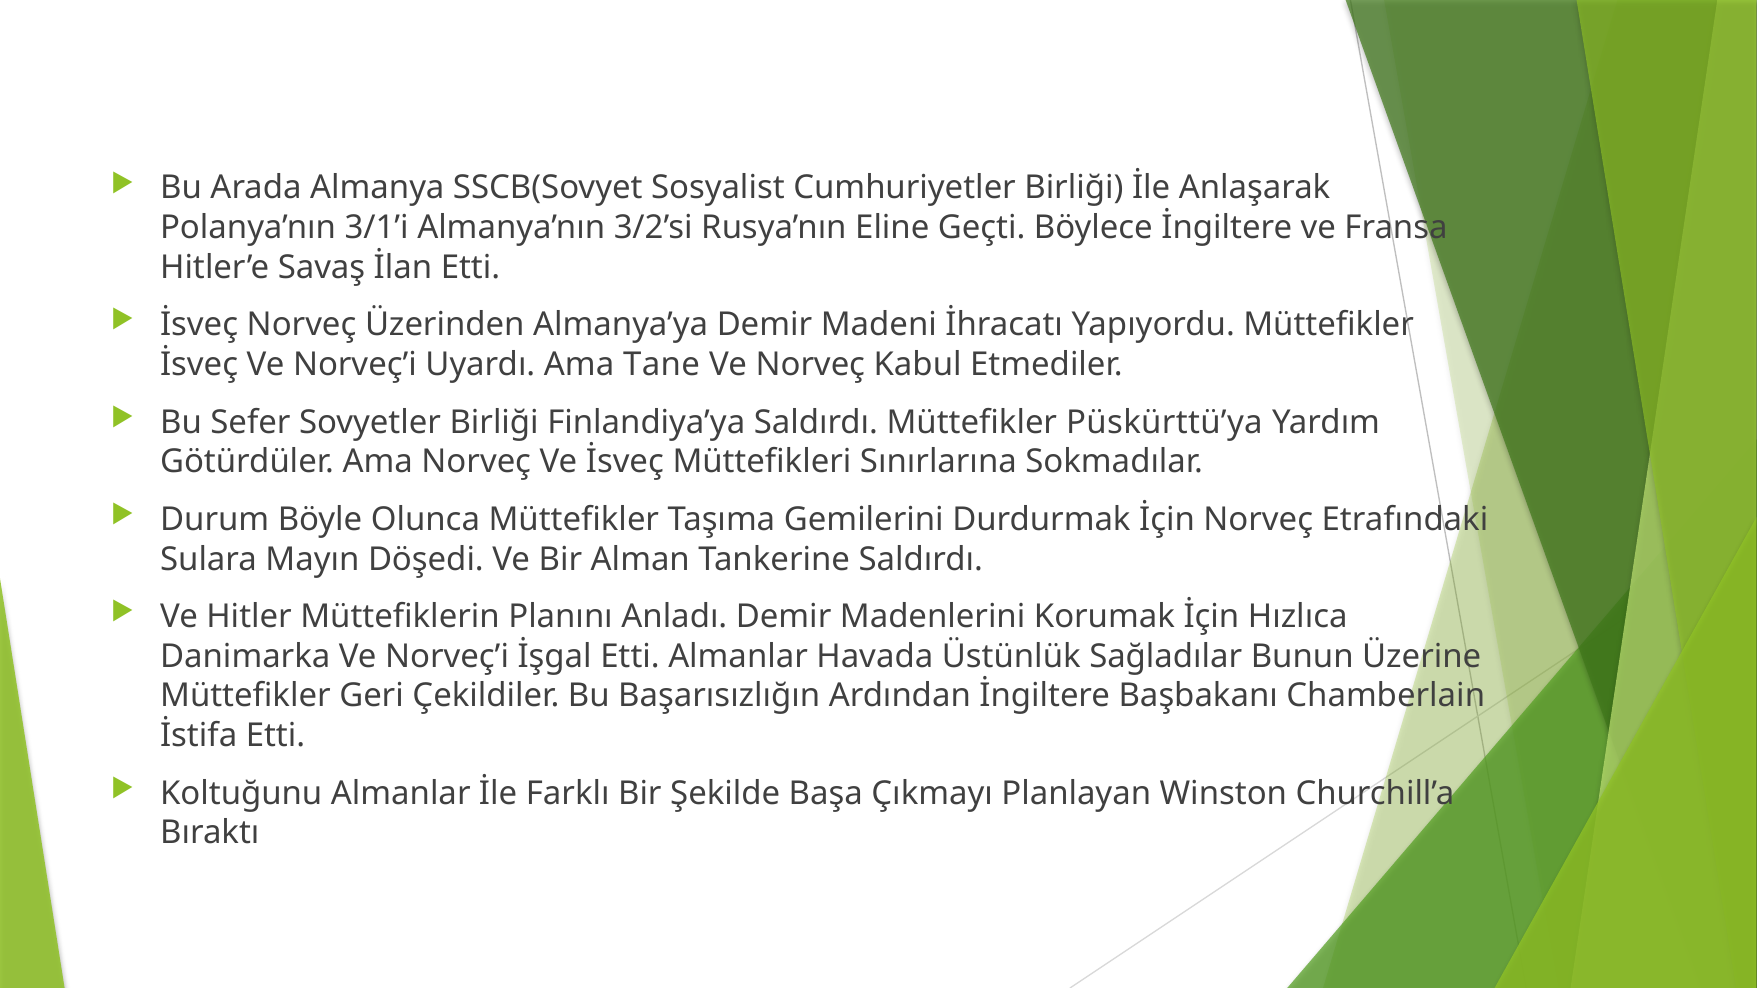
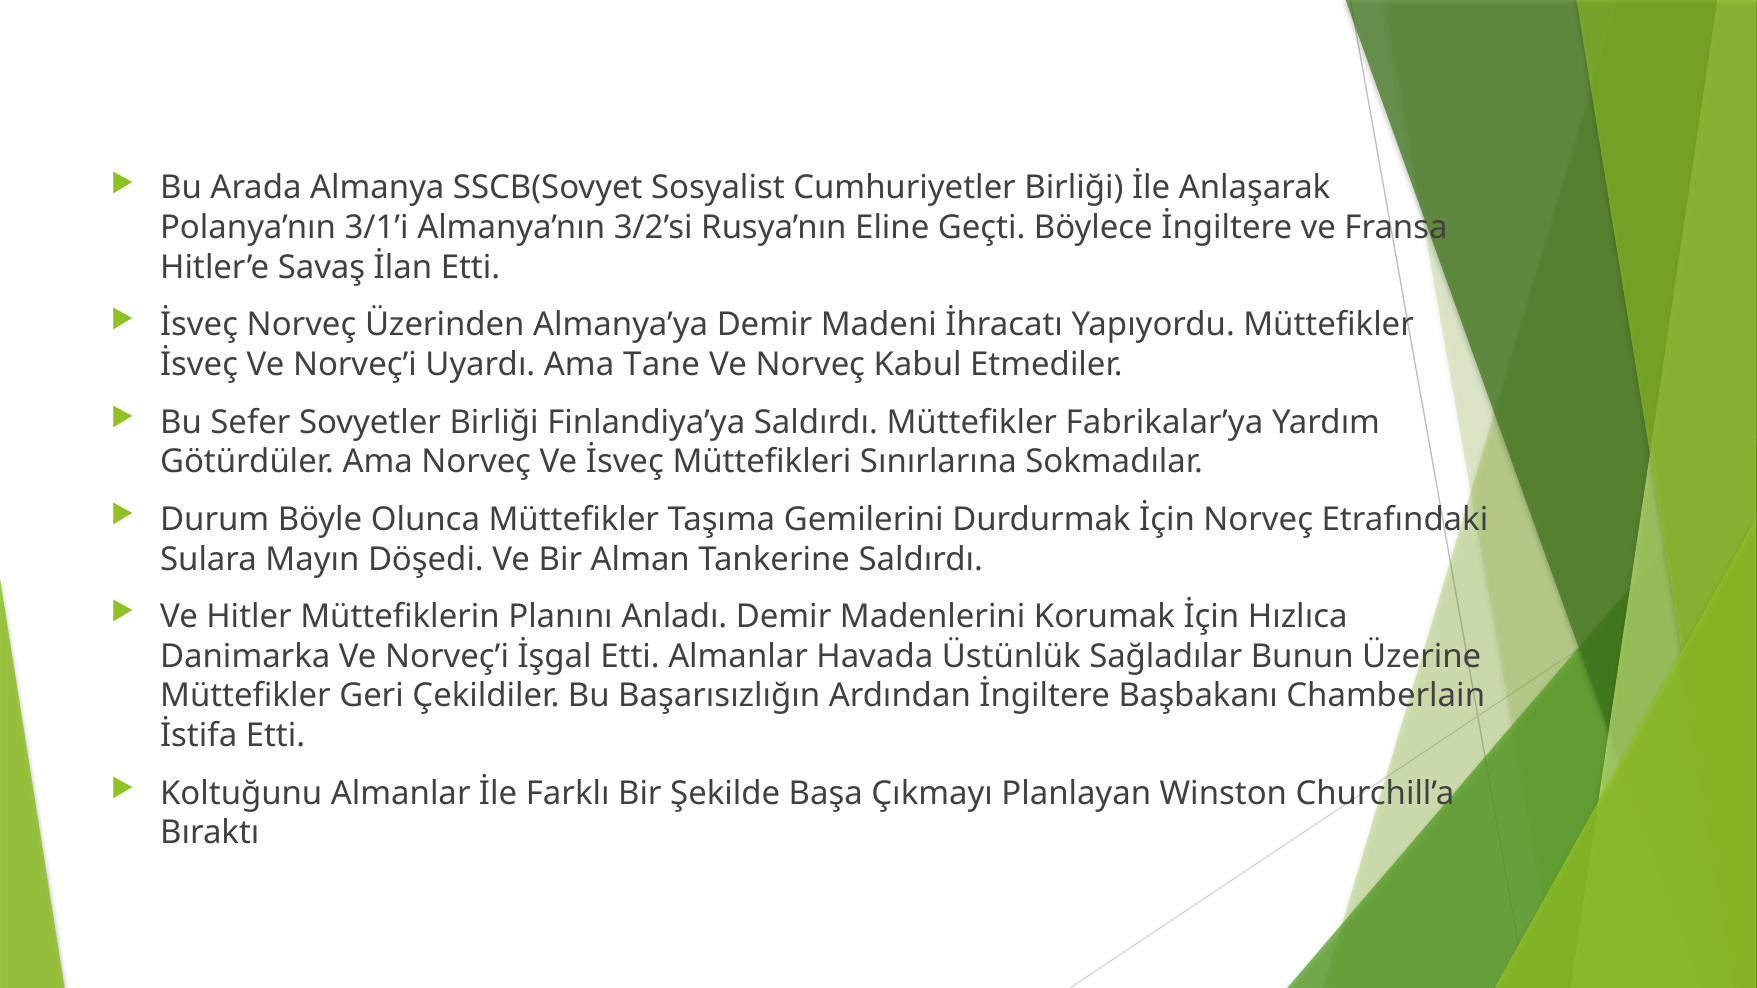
Püskürttü’ya: Püskürttü’ya -> Fabrikalar’ya (1165, 422)
